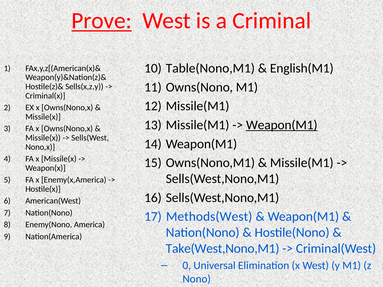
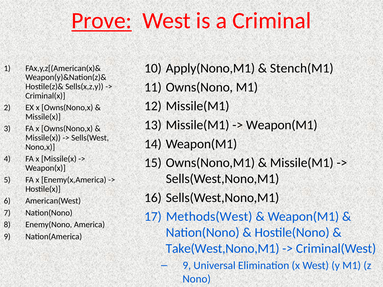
Table(Nono,M1: Table(Nono,M1 -> Apply(Nono,M1 (210, 68)
English(M1: English(M1 -> Stench(M1 (302, 68)
Weapon(M1 underline: present -> none (282, 125)
0: 0 -> 9 (187, 266)
